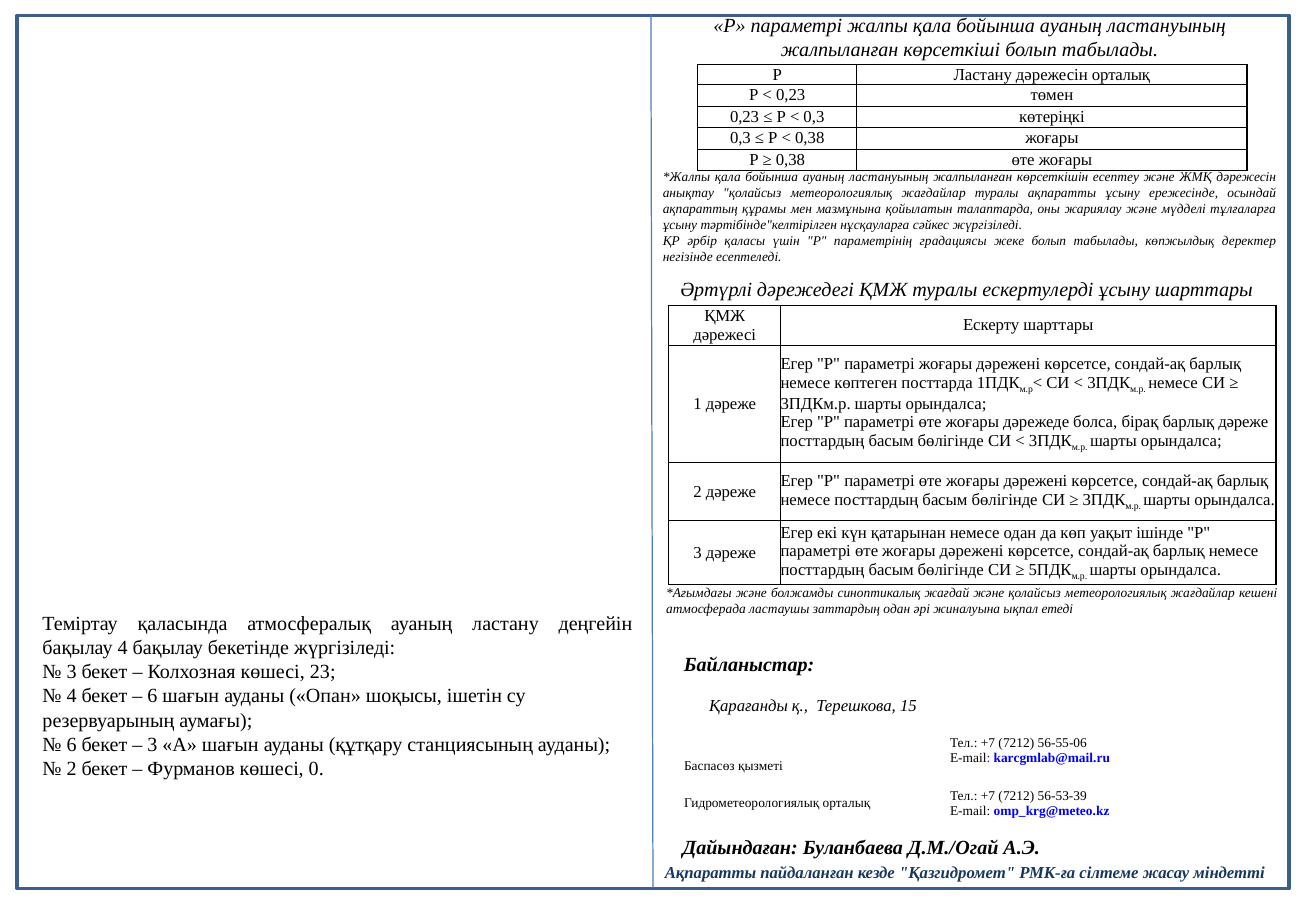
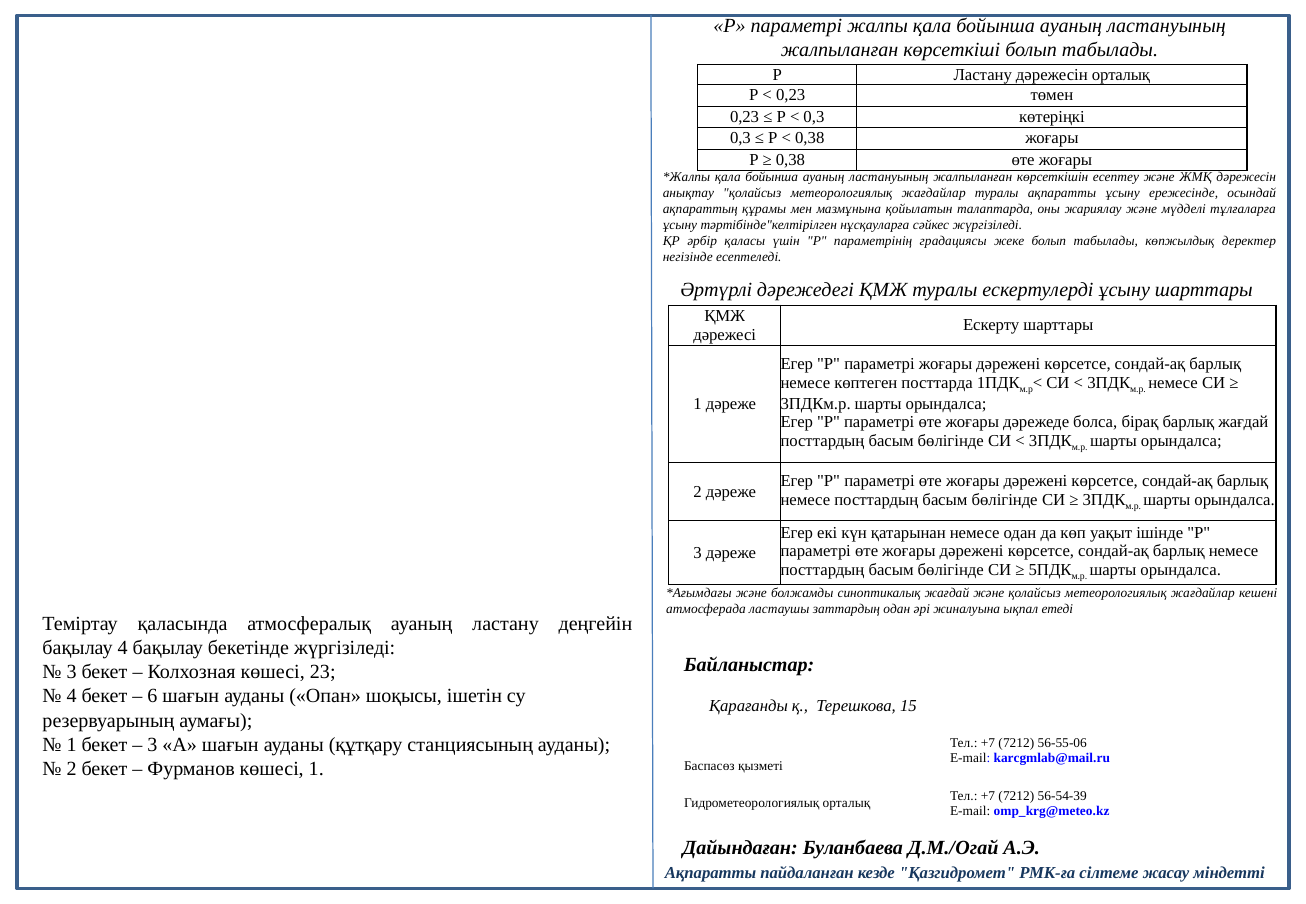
барлық дәреже: дәреже -> жағдай (1243, 422)
6: 6 -> 1 (72, 745)
көшесі 0: 0 -> 1 (316, 769)
56-53-39: 56-53-39 -> 56-54-39 (1062, 796)
